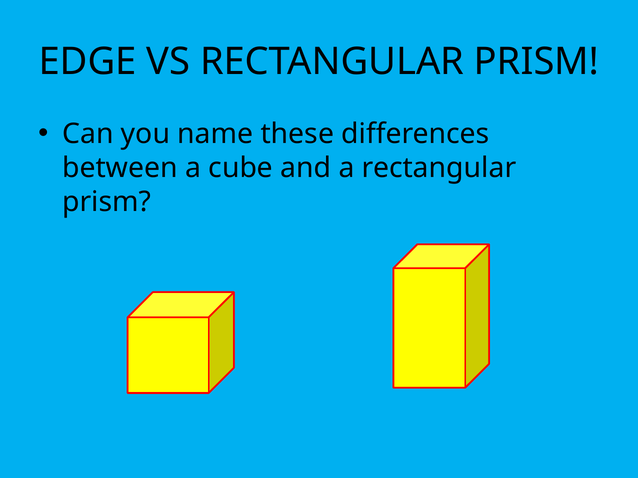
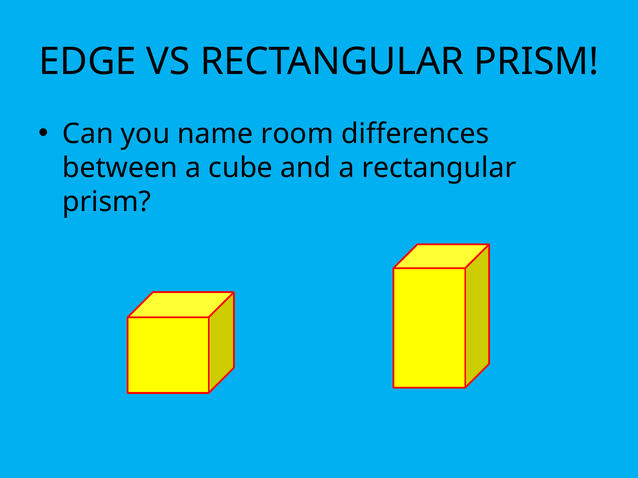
these: these -> room (297, 134)
